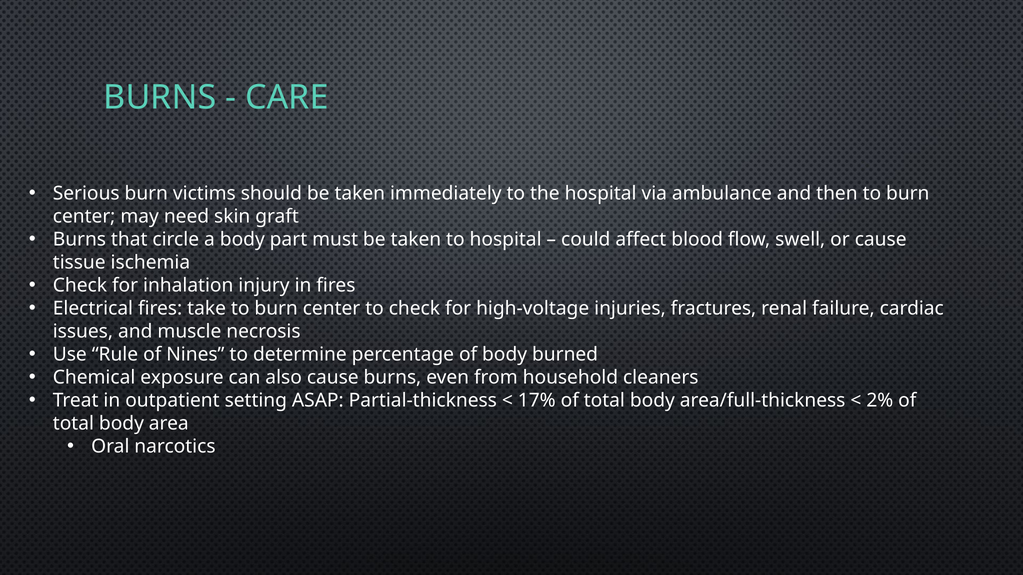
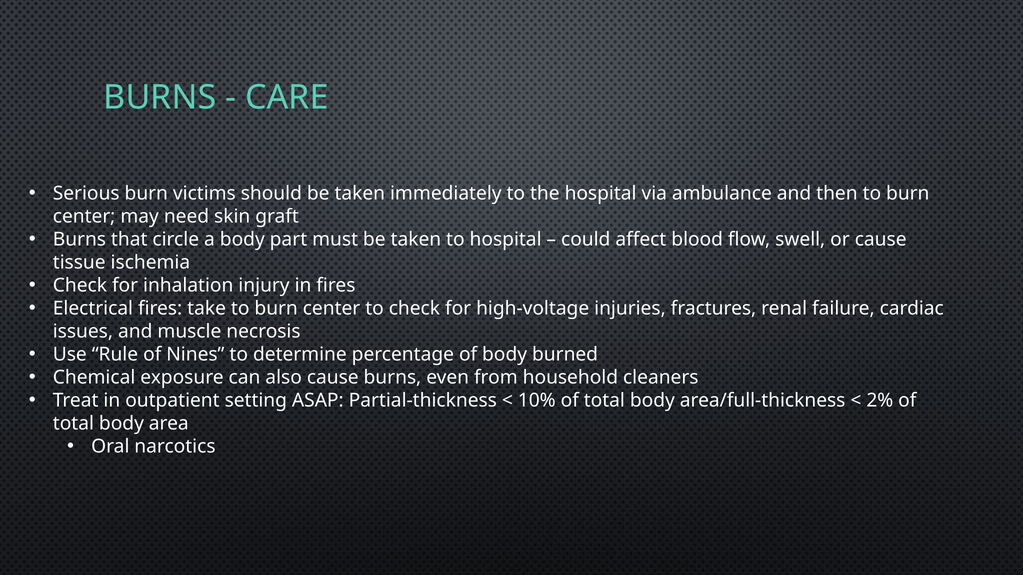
17%: 17% -> 10% (537, 401)
